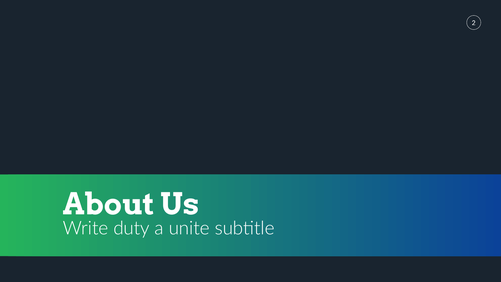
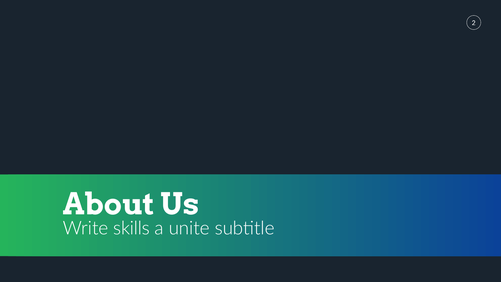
duty: duty -> skills (132, 228)
